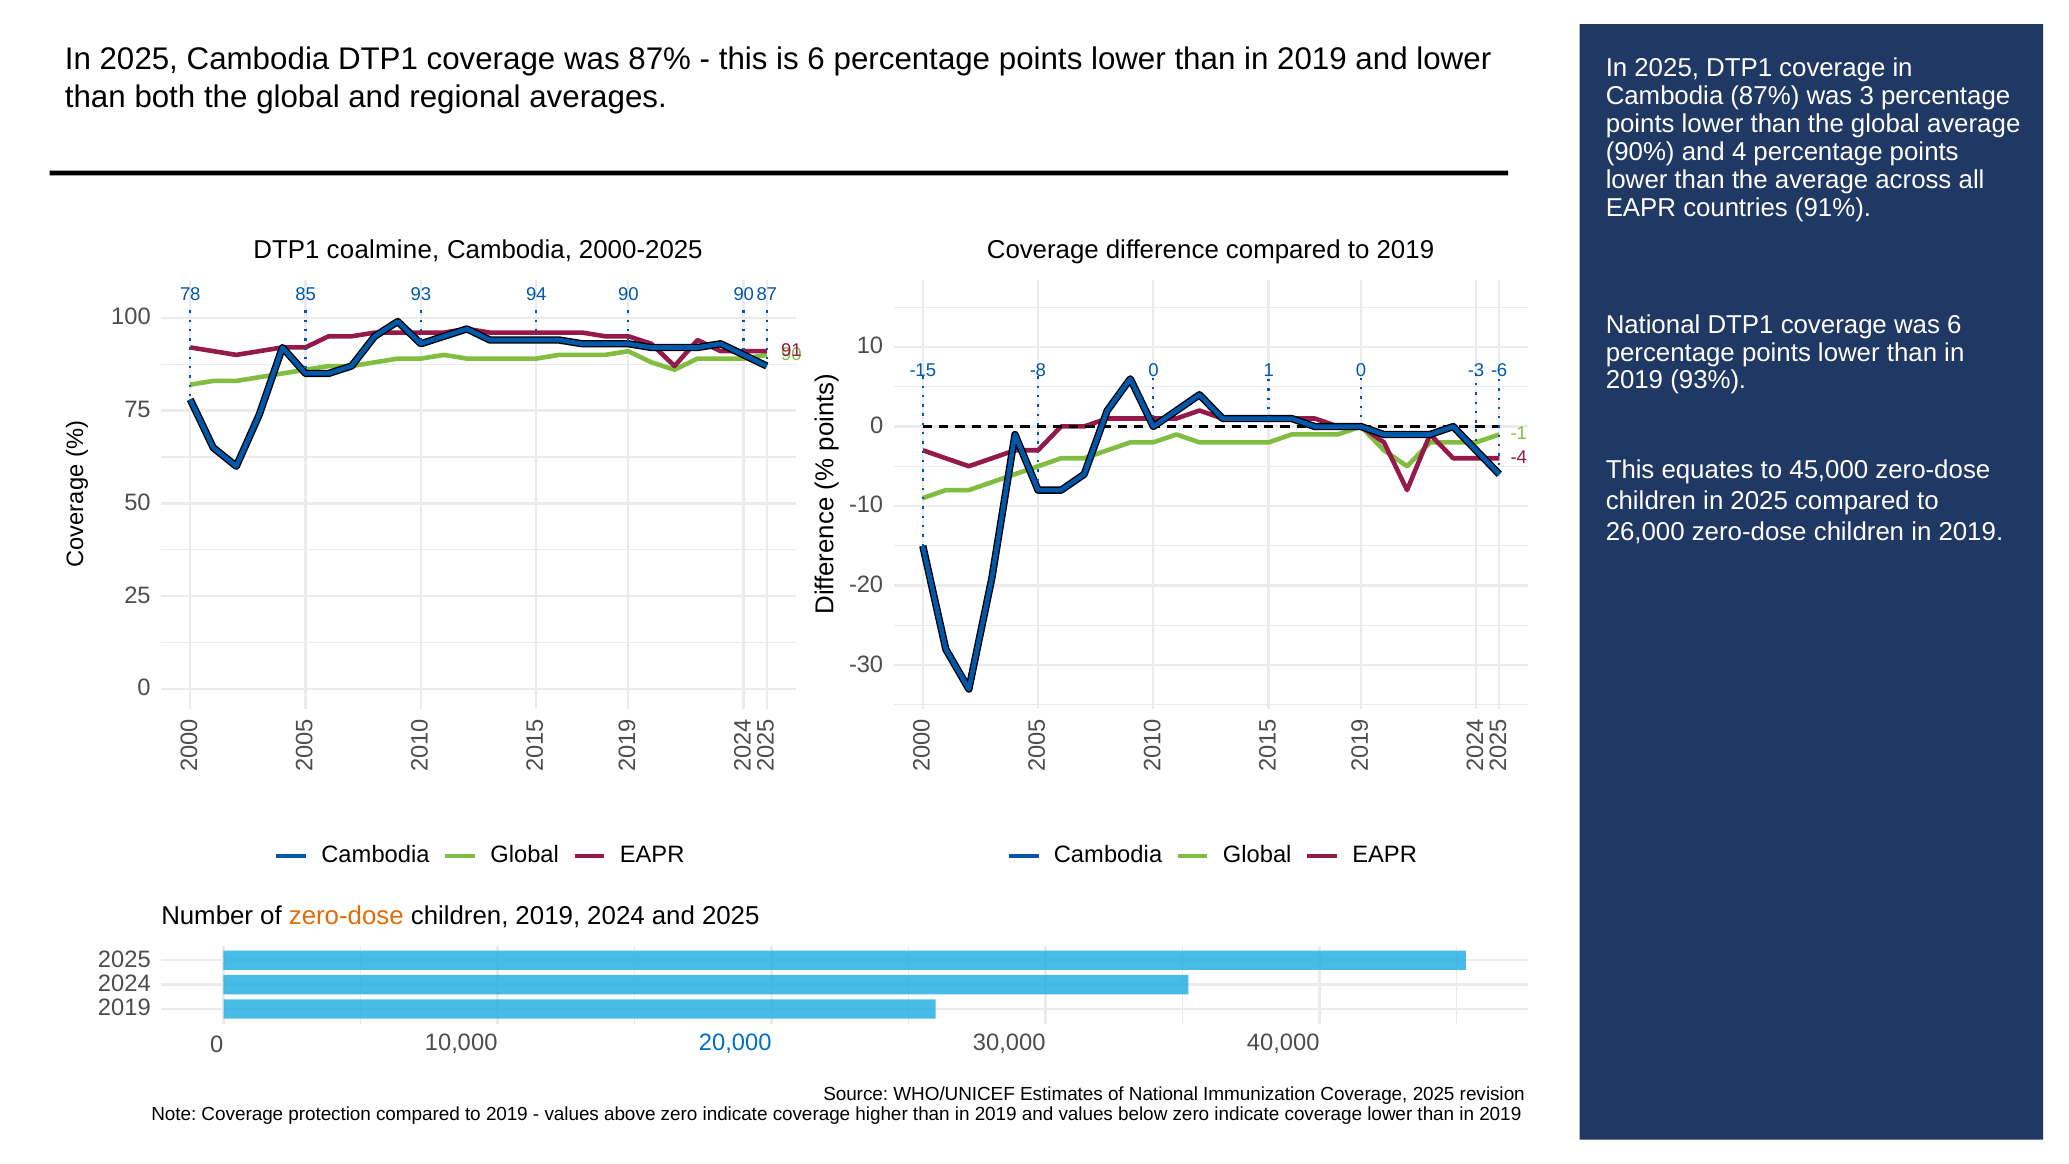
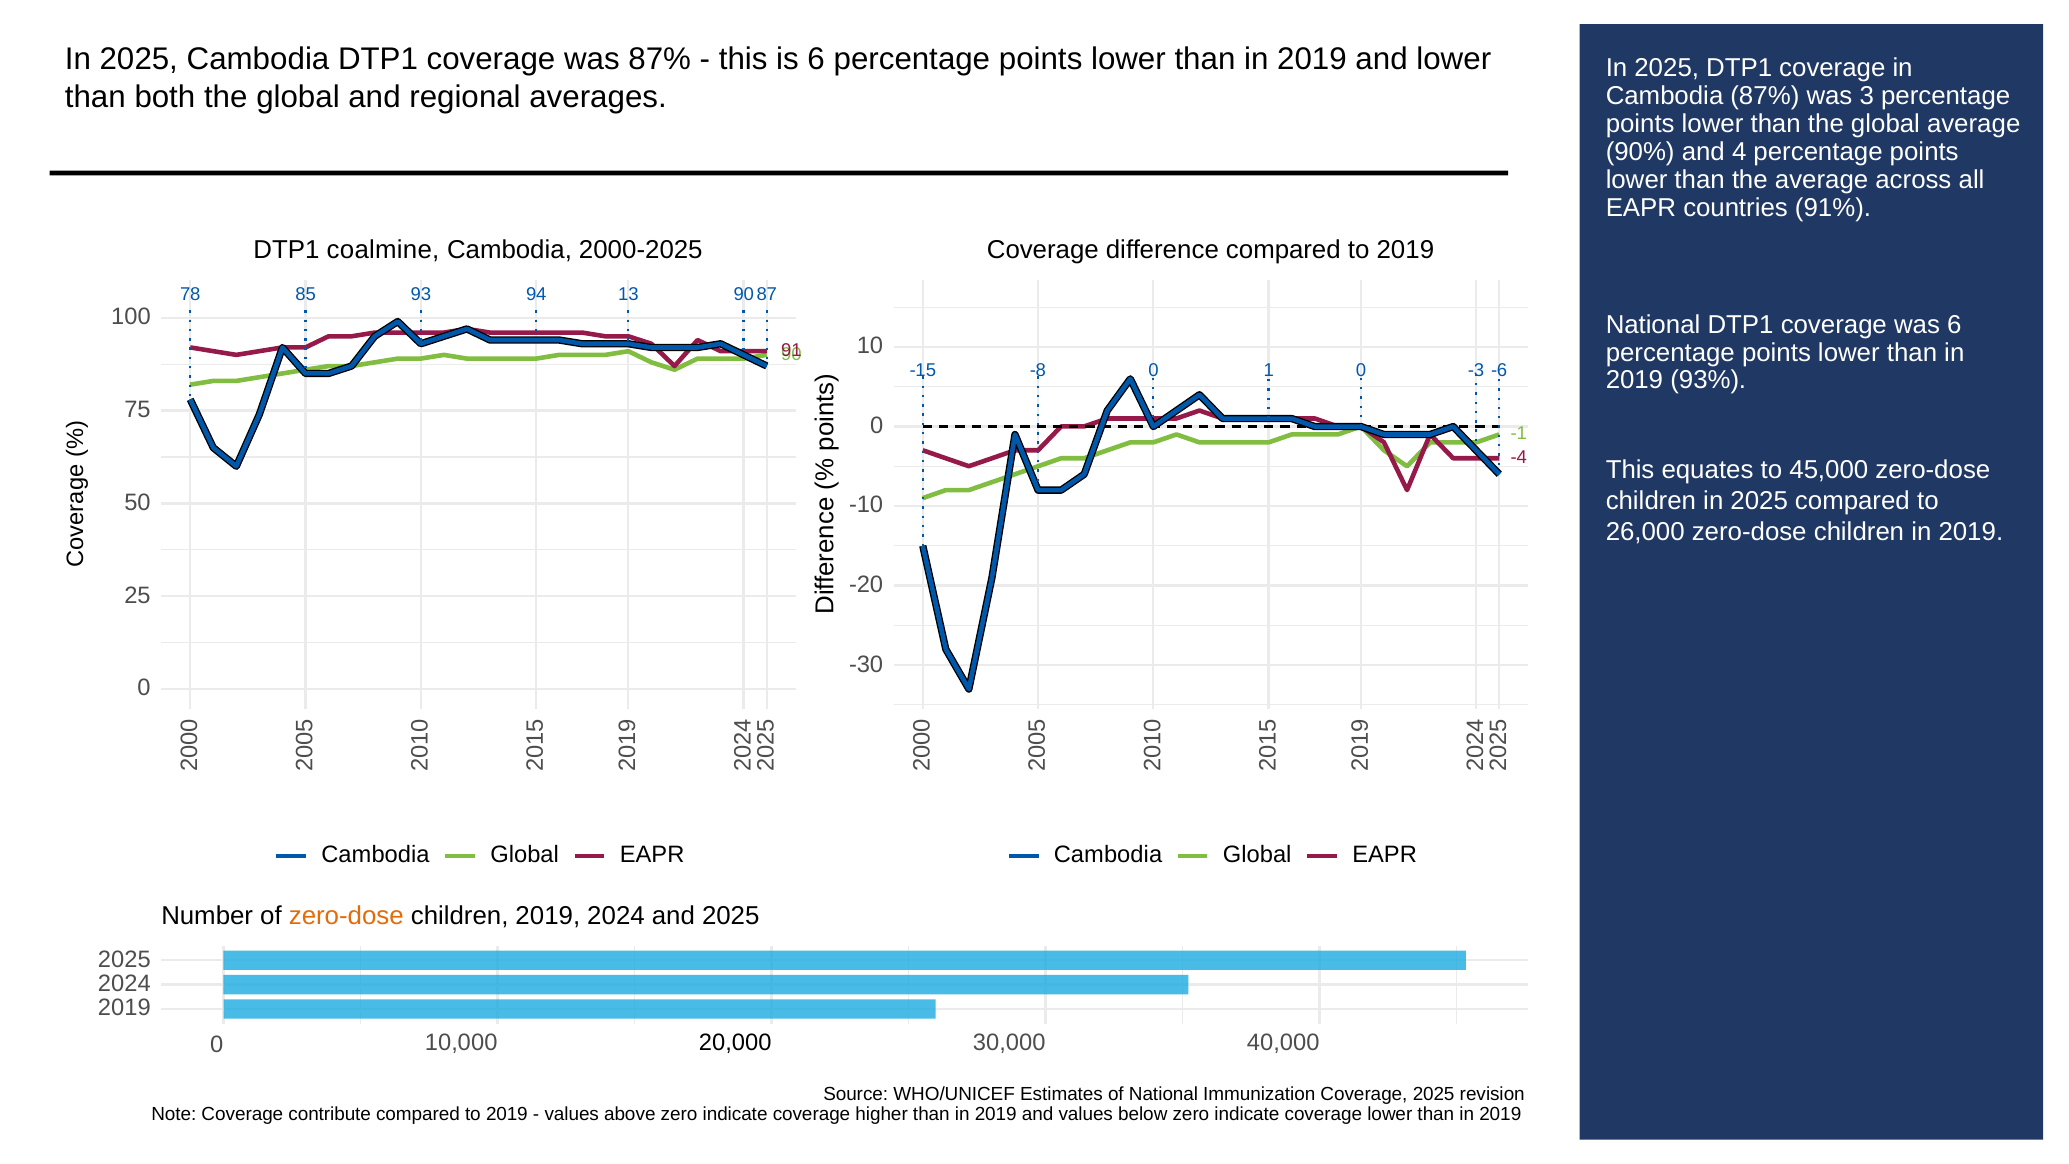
94 90: 90 -> 13 (628, 295)
20,000 colour: blue -> black (735, 1043)
protection: protection -> contribute (330, 1114)
